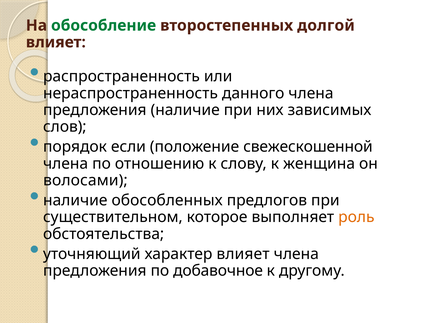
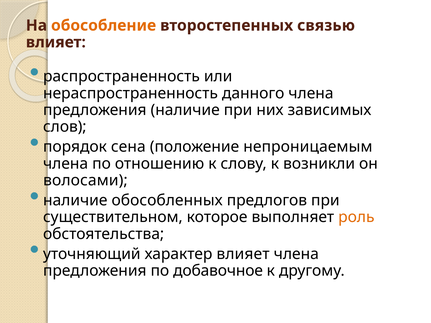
обособление colour: green -> orange (104, 25)
долгой: долгой -> связью (326, 25)
если: если -> сена (128, 147)
свежескошенной: свежескошенной -> непроницаемым (308, 147)
женщина: женщина -> возникли (319, 164)
